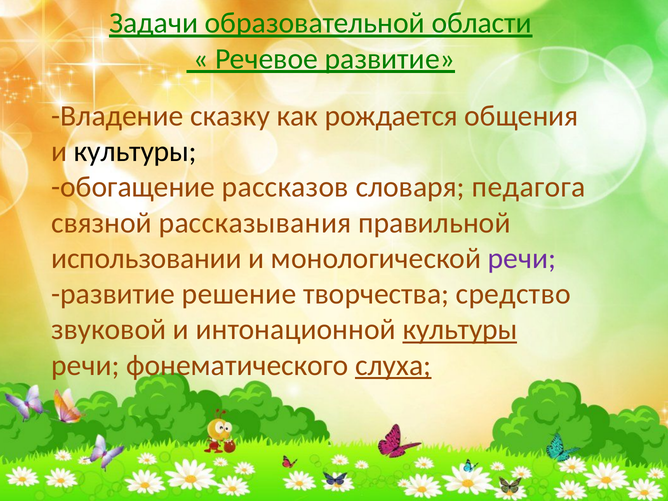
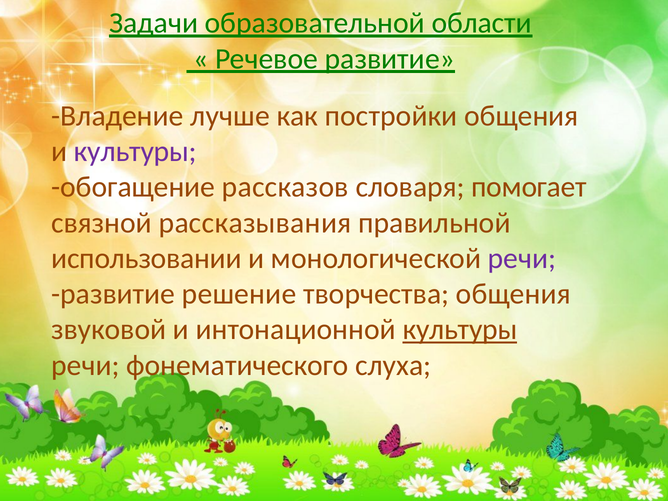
сказку: сказку -> лучше (230, 116)
рождается: рождается -> постройки (391, 116)
культуры colour: black -> purple (135, 151)
педагога: педагога -> помогает (529, 187)
творчества средство: средство -> общения (513, 294)
слуха underline: present -> none (393, 365)
